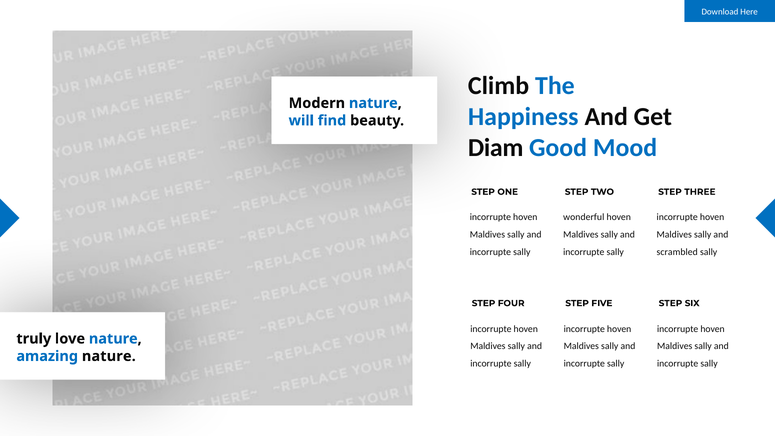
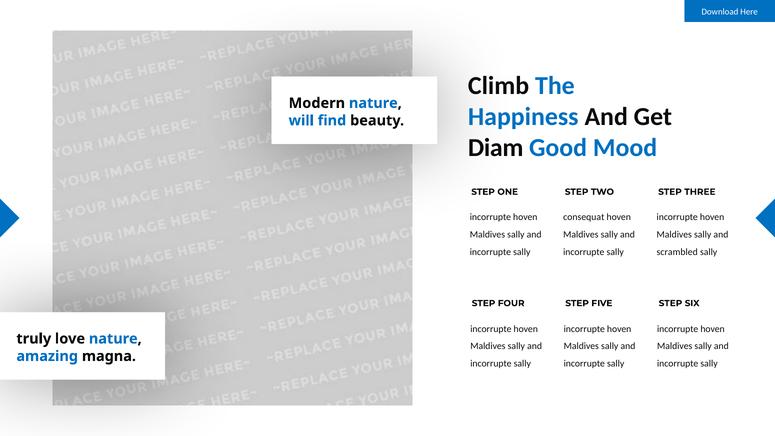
wonderful: wonderful -> consequat (584, 217)
amazing nature: nature -> magna (109, 356)
